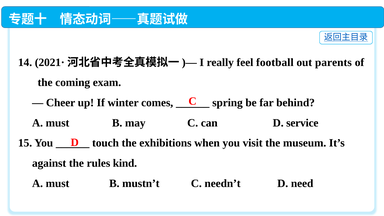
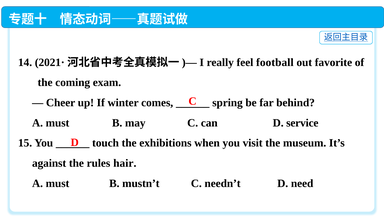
parents: parents -> favorite (333, 62)
kind: kind -> hair (125, 163)
